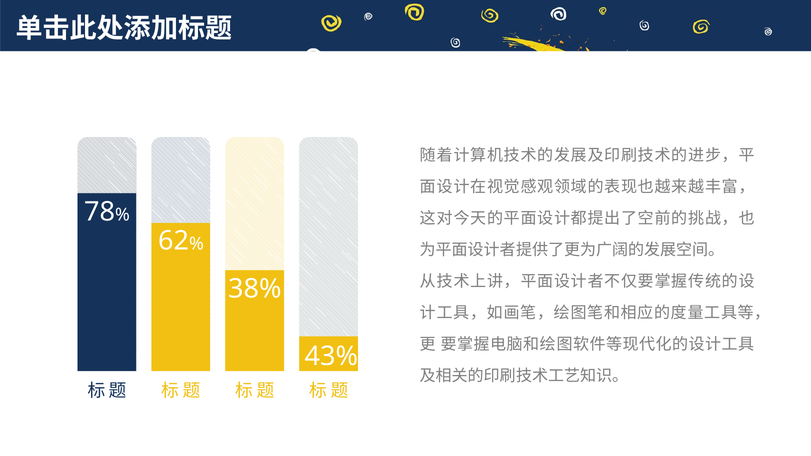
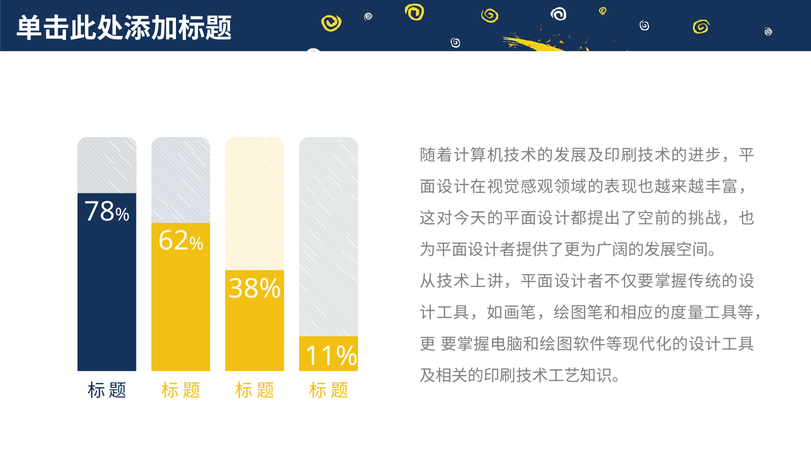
43%: 43% -> 11% (332, 356)
